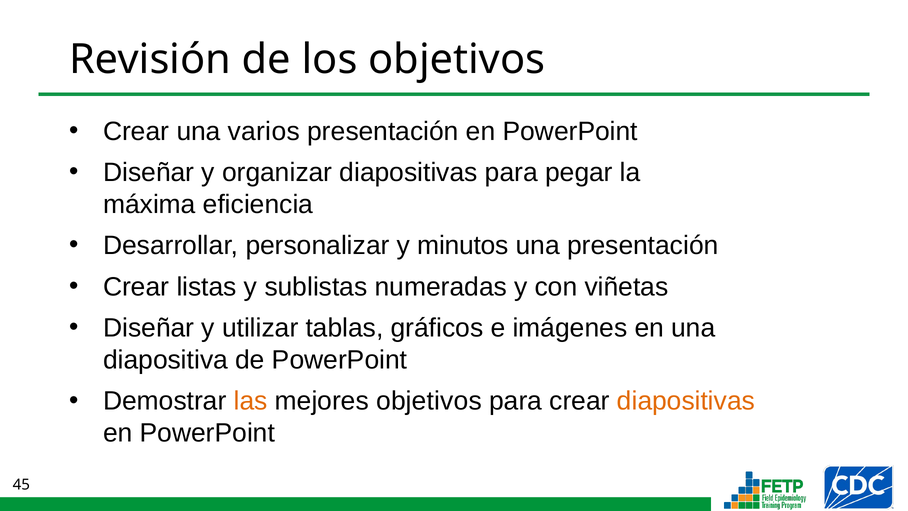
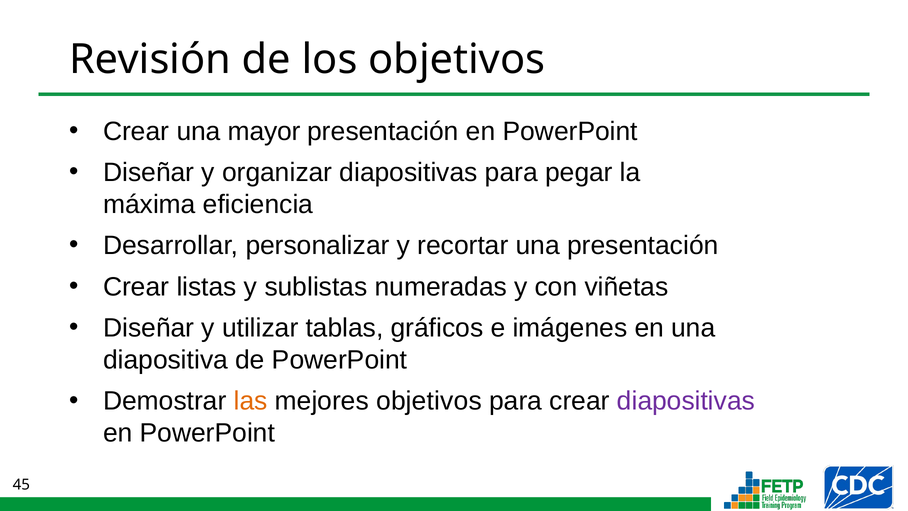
varios: varios -> mayor (264, 131)
minutos: minutos -> recortar (463, 246)
diapositivas colour: orange -> purple (686, 401)
